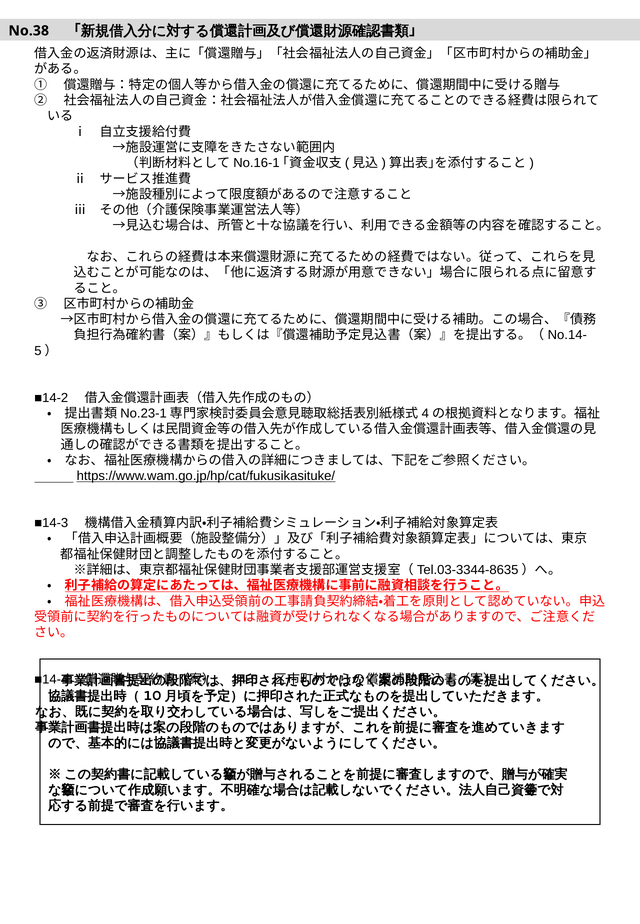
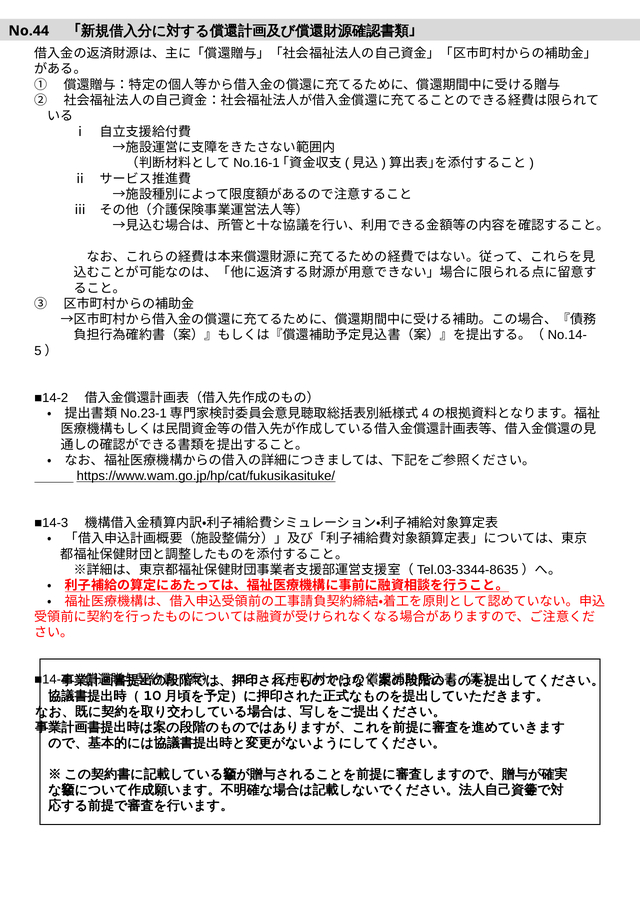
No.38: No.38 -> No.44 (29, 31)
